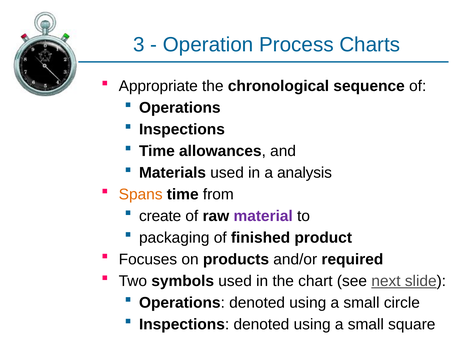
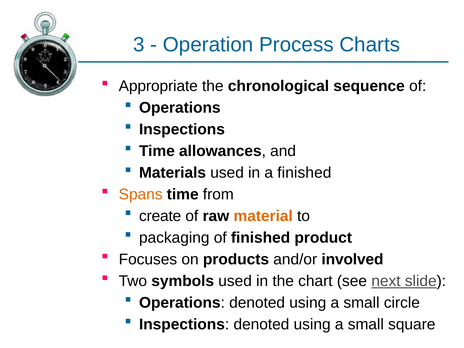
a analysis: analysis -> finished (304, 173)
material colour: purple -> orange (263, 216)
required: required -> involved (352, 259)
